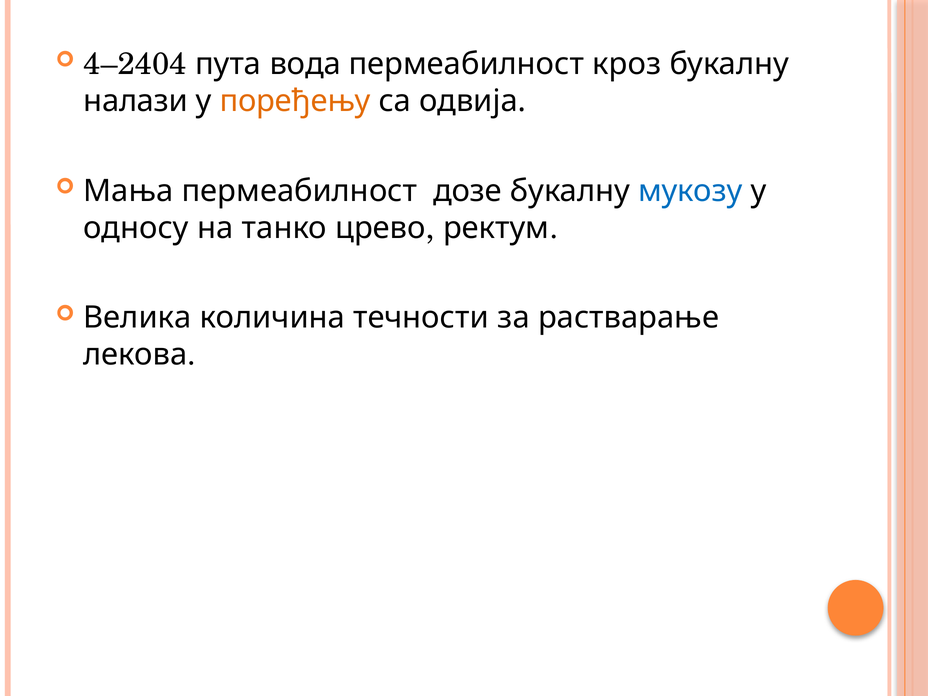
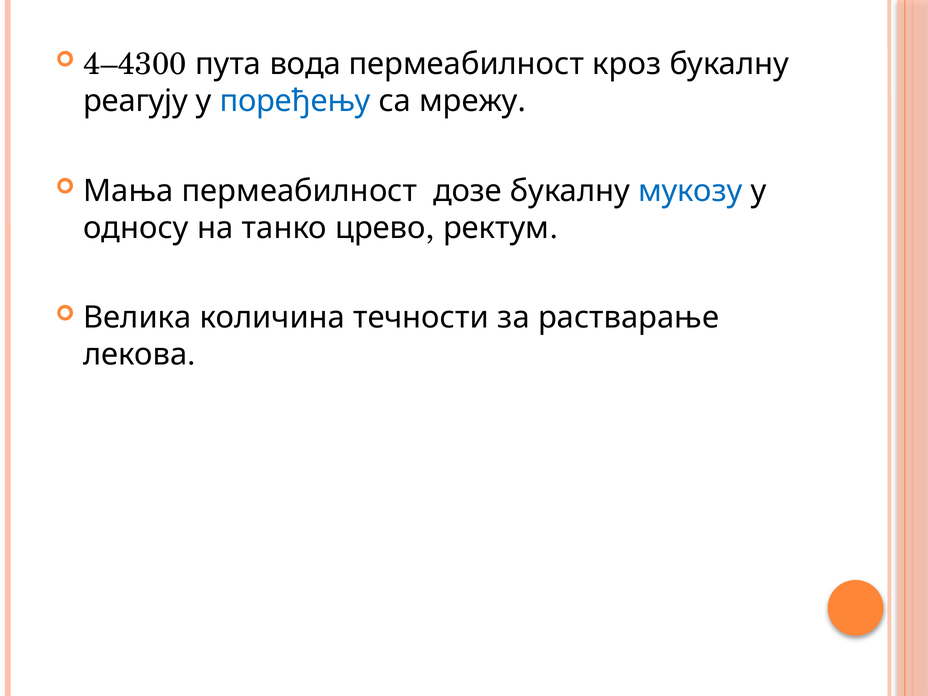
4–2404: 4–2404 -> 4–4300 (135, 64)
налази: налази -> реагују (136, 101)
поређењу colour: orange -> blue (295, 101)
одвија: одвија -> мрежу (473, 101)
